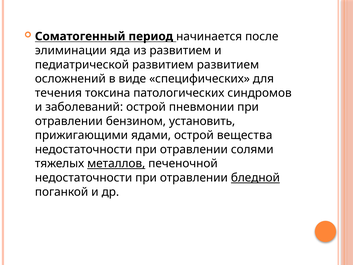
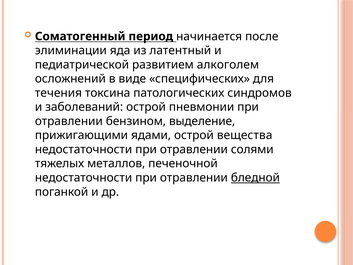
из развитием: развитием -> латентный (180, 50)
развитием развитием: развитием -> алкоголем (228, 65)
установить: установить -> выделение (202, 121)
металлов underline: present -> none (116, 163)
